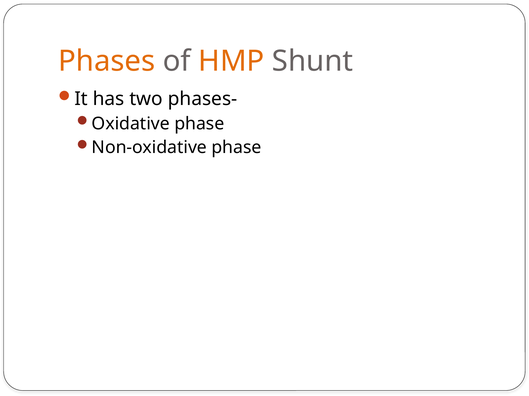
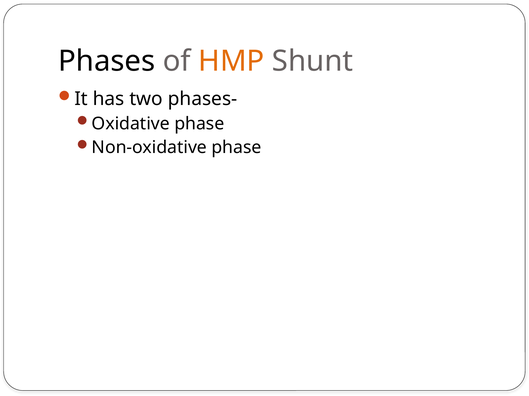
Phases colour: orange -> black (107, 61)
